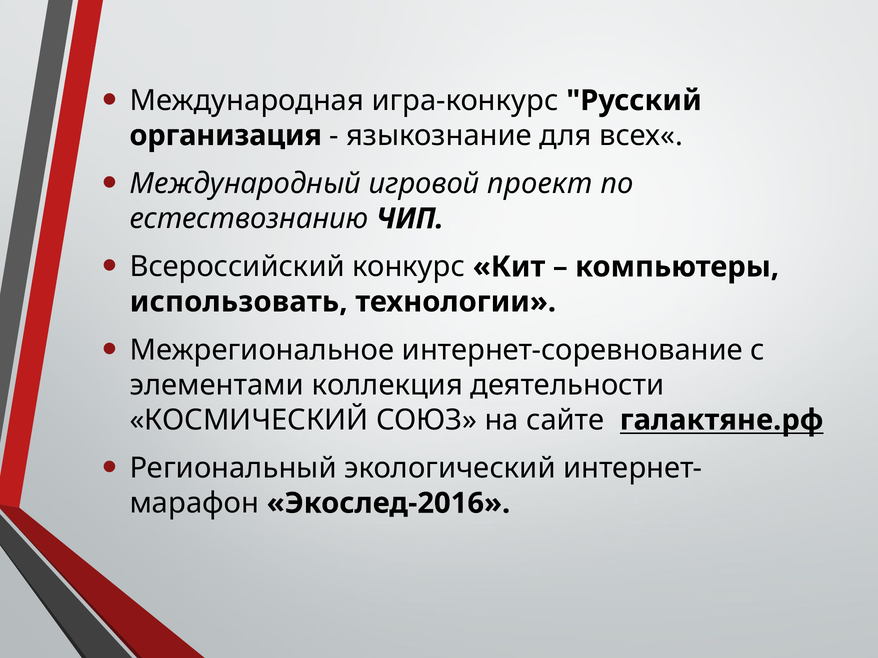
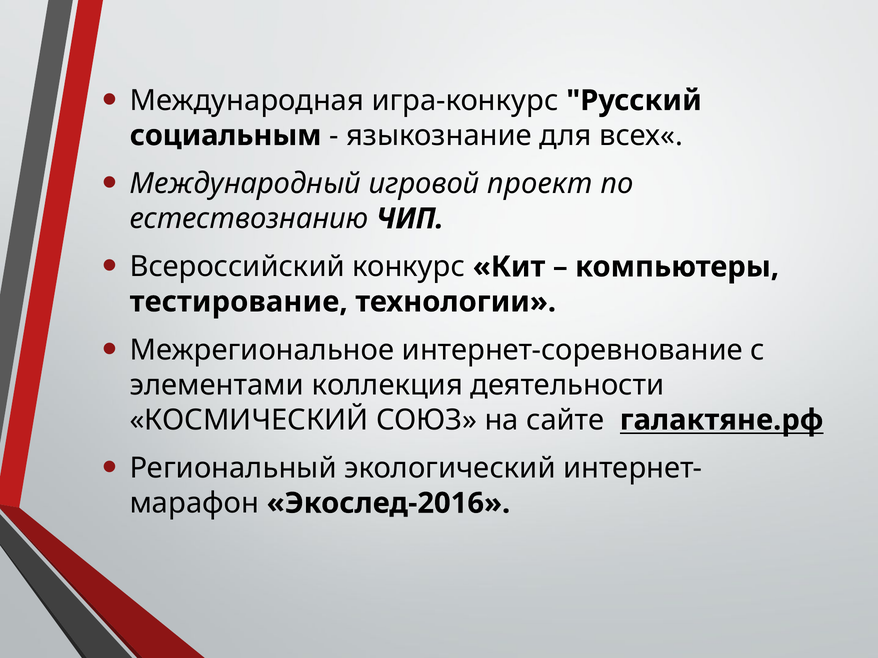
организация: организация -> социальным (226, 136)
использовать: использовать -> тестирование (239, 302)
